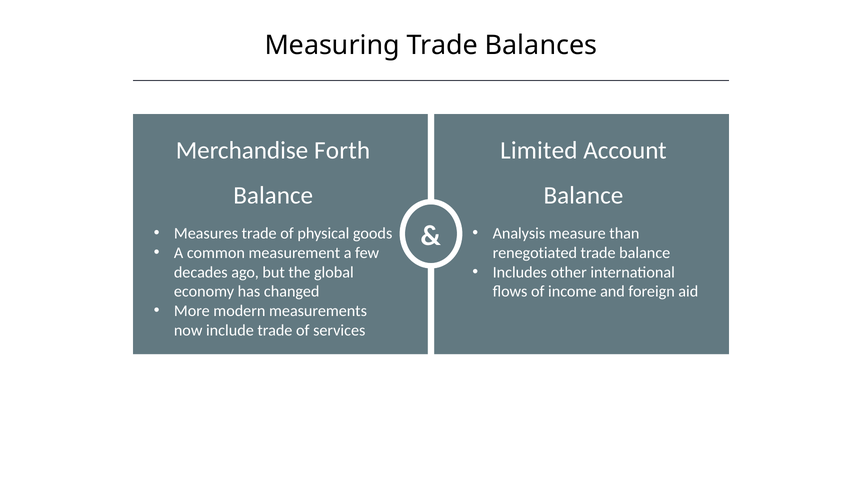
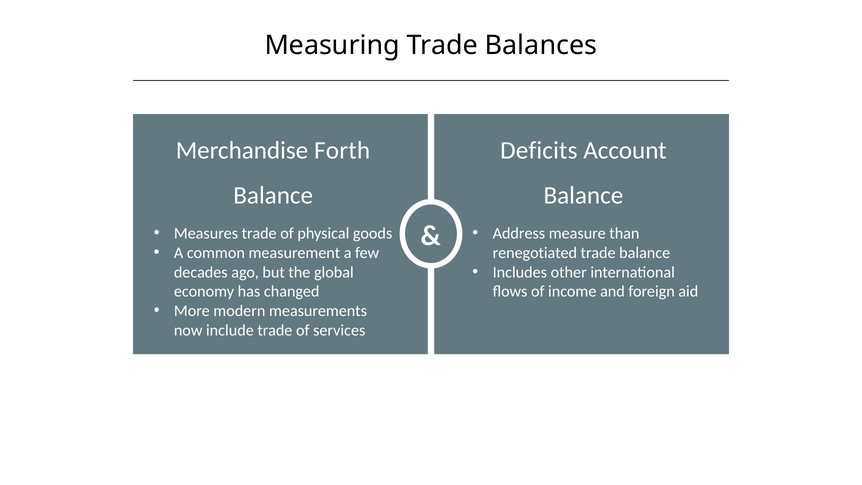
Limited: Limited -> Deficits (539, 150)
Analysis: Analysis -> Address (519, 233)
